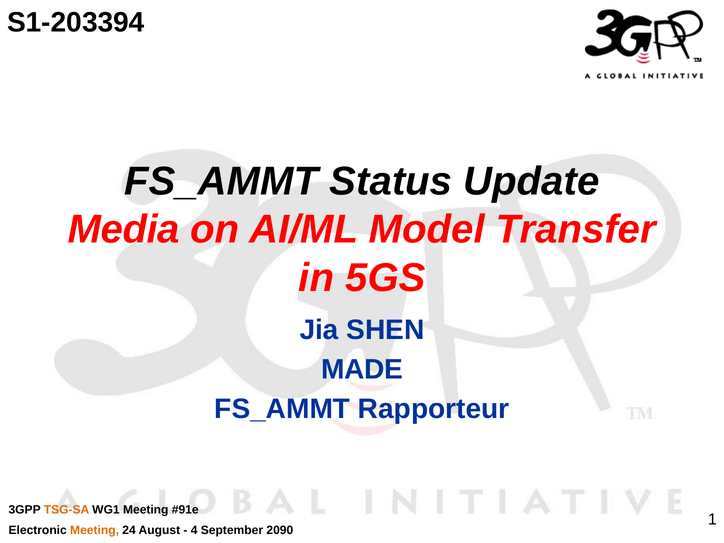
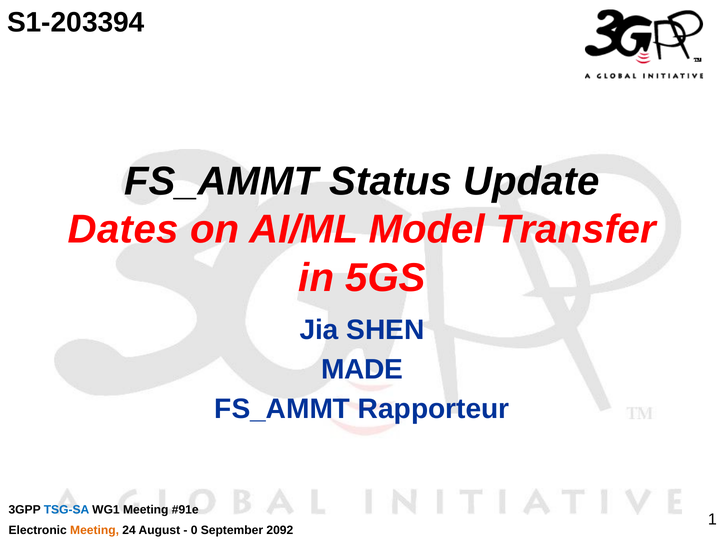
Media: Media -> Dates (123, 230)
TSG-SA colour: orange -> blue (67, 510)
4: 4 -> 0 (194, 530)
2090: 2090 -> 2092 (280, 530)
